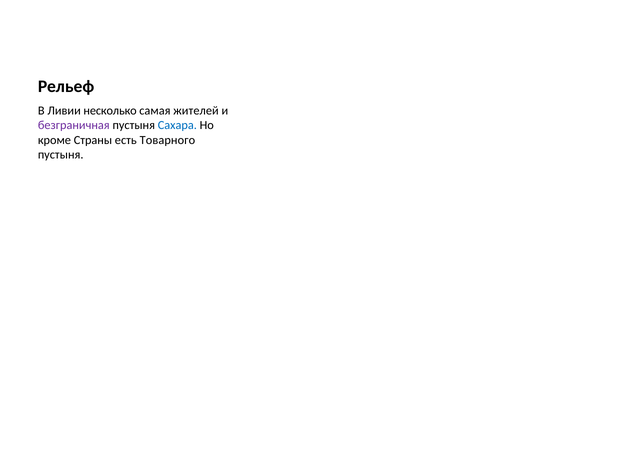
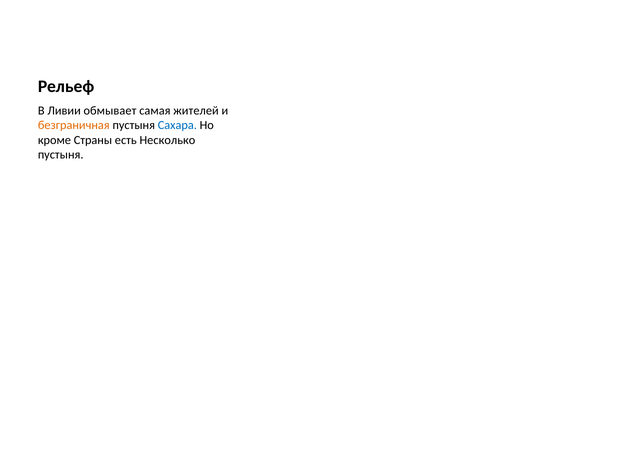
несколько: несколько -> обмывает (110, 111)
безграничная colour: purple -> orange (74, 125)
Товарного: Товарного -> Несколько (167, 140)
